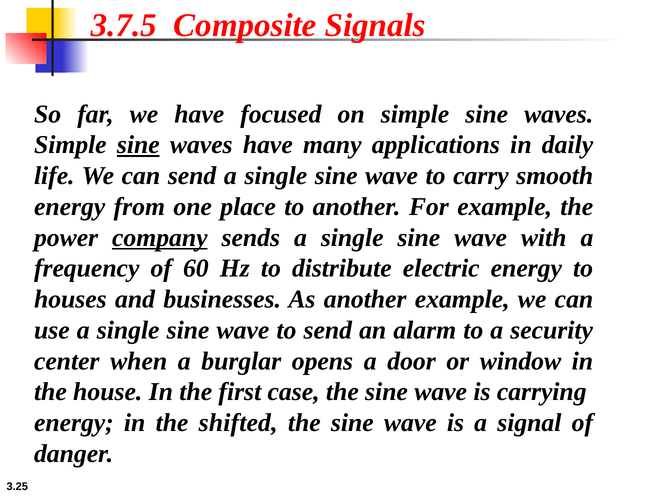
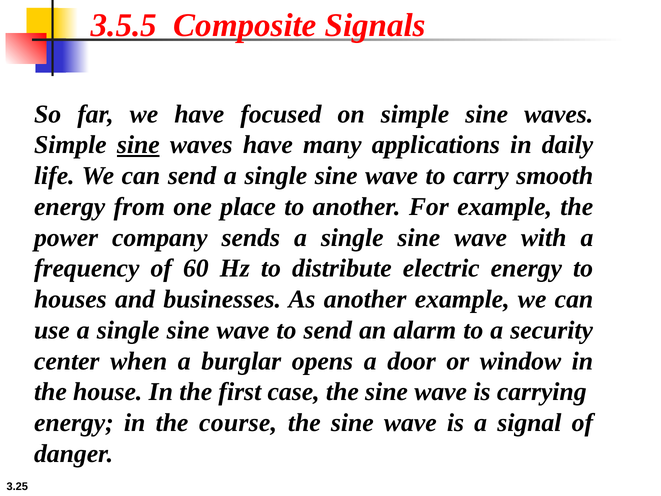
3.7.5: 3.7.5 -> 3.5.5 (124, 25)
company underline: present -> none (160, 237)
shifted: shifted -> course (238, 423)
